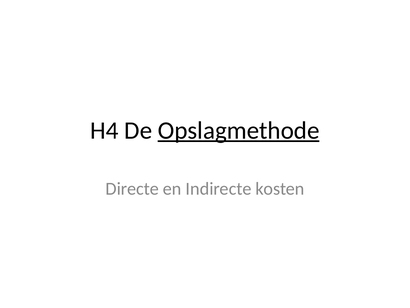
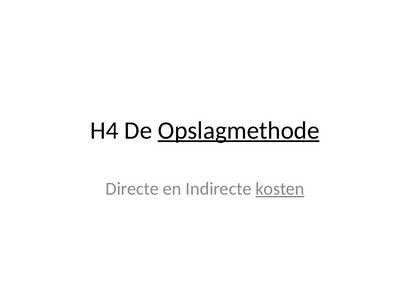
kosten underline: none -> present (280, 189)
